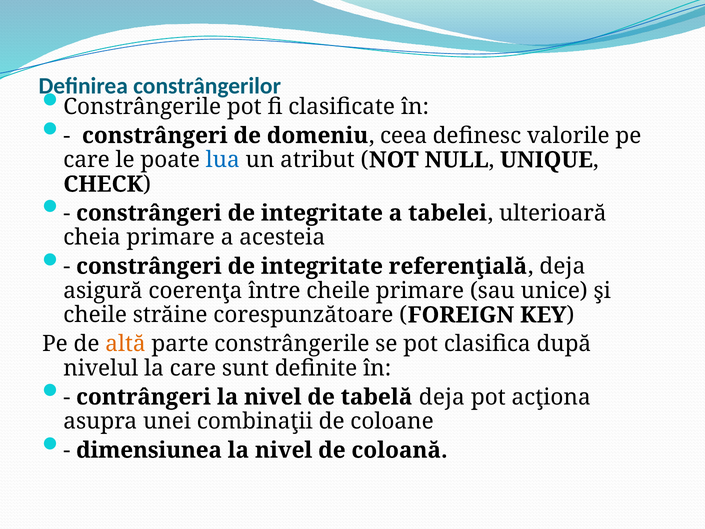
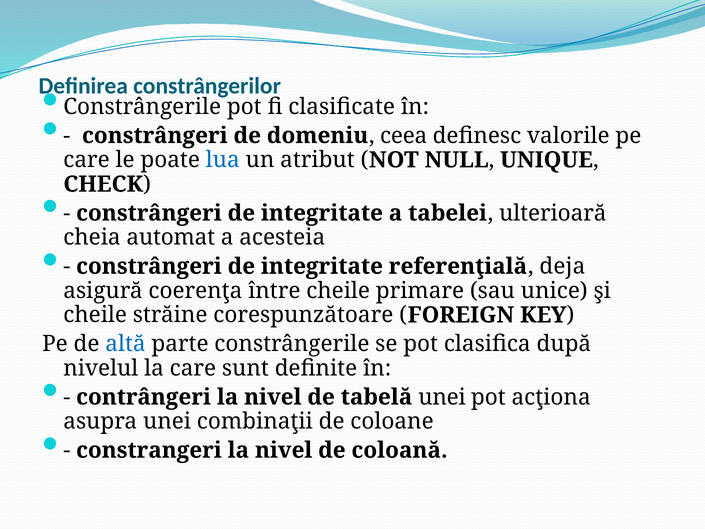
cheia primare: primare -> automat (171, 237)
altă colour: orange -> blue (125, 344)
tabelă deja: deja -> unei (442, 397)
dimensiunea: dimensiunea -> constrangeri (149, 450)
